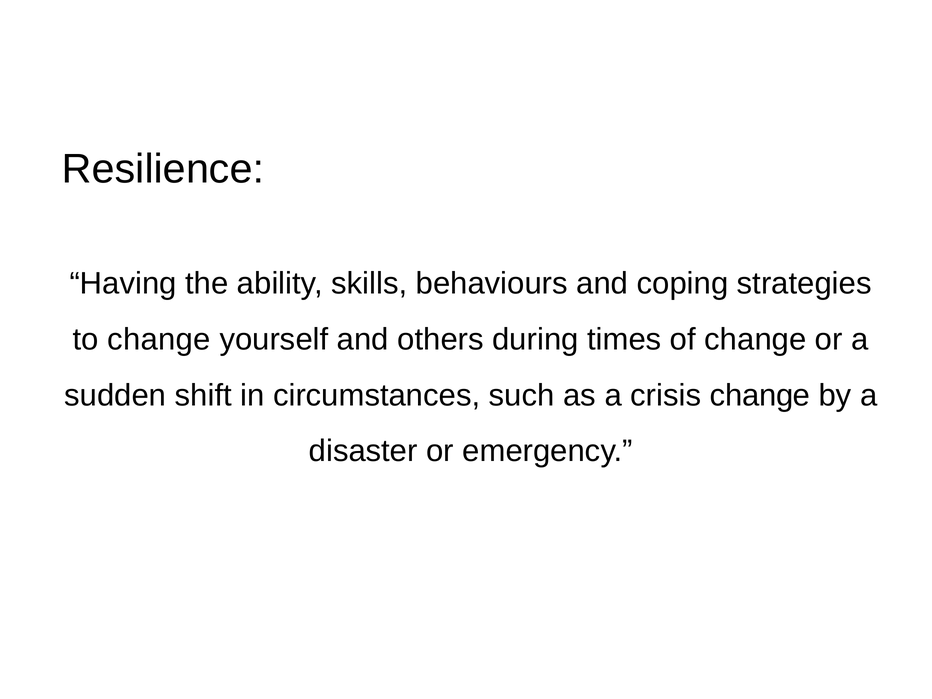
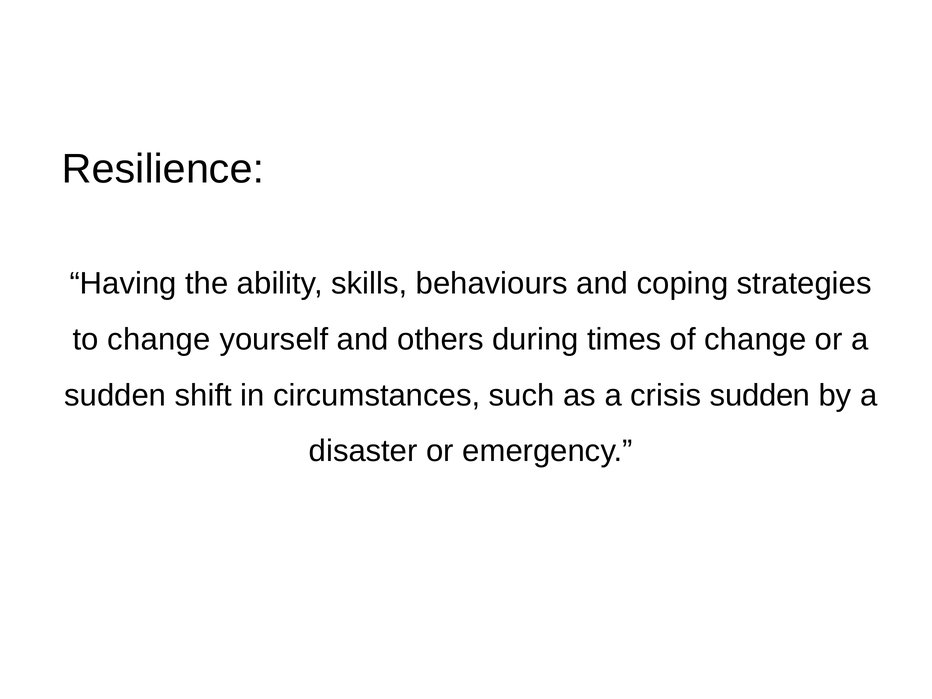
crisis change: change -> sudden (760, 395)
